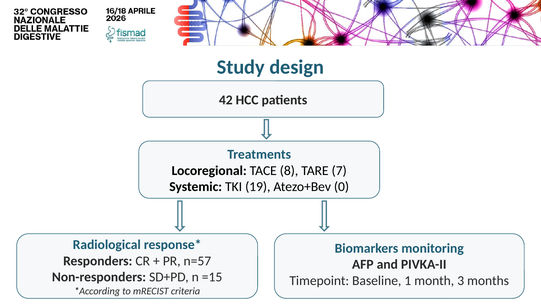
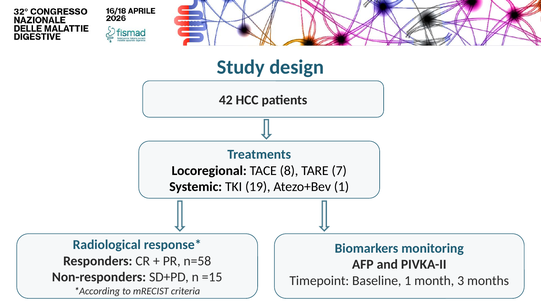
Atezo+Bev 0: 0 -> 1 (342, 187)
n=57: n=57 -> n=58 (197, 261)
